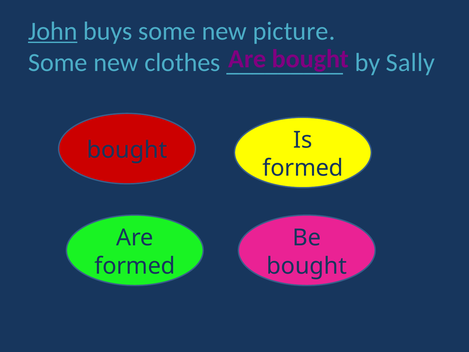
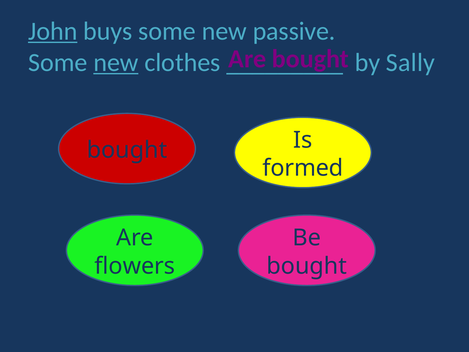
picture: picture -> passive (294, 31)
new underline: none -> present (116, 62)
formed: formed -> flowers (135, 266)
